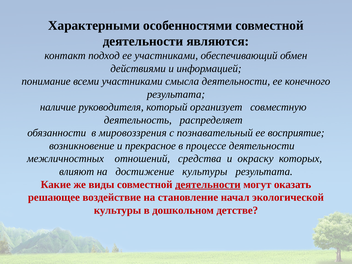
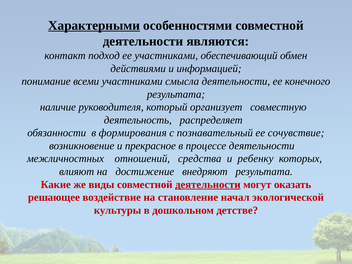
Характерными underline: none -> present (94, 26)
мировоззрения: мировоззрения -> формирования (133, 133)
восприятие: восприятие -> сочувствие (296, 133)
окраску: окраску -> ребенку (256, 159)
достижение культуры: культуры -> внедряют (205, 172)
